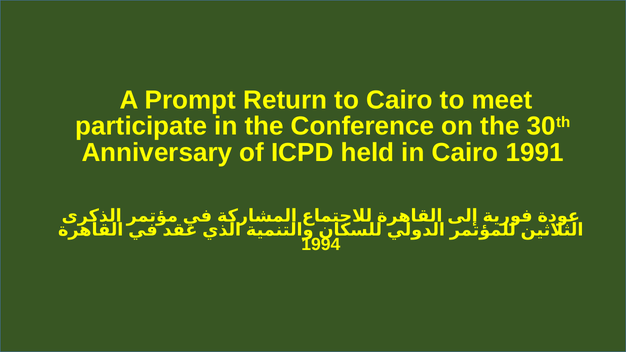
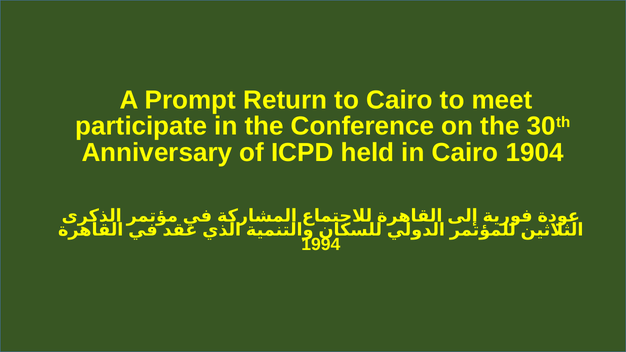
1991: 1991 -> 1904 (535, 153)
